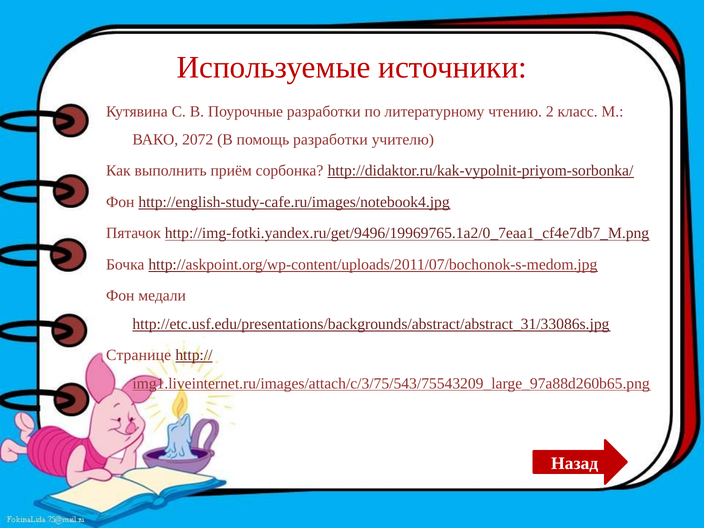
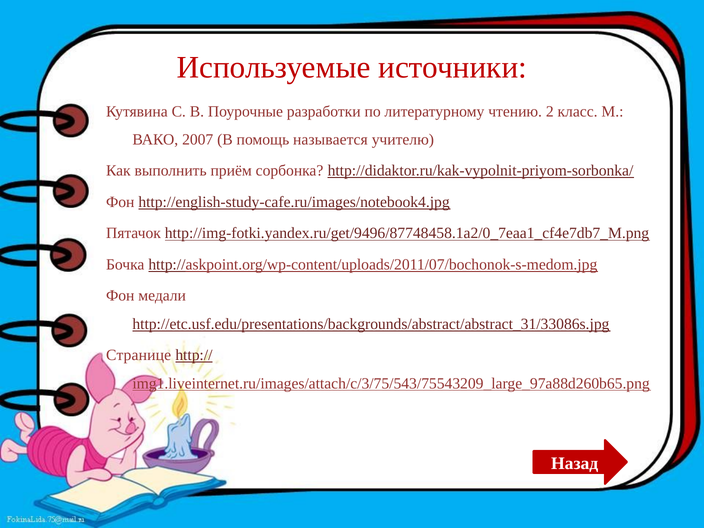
2072: 2072 -> 2007 (198, 139)
помощь разработки: разработки -> называется (330, 139)
http://img-fotki.yandex.ru/get/9496/19969765.1a2/0_7eaa1_cf4e7db7_M.png: http://img-fotki.yandex.ru/get/9496/19969765.1a2/0_7eaa1_cf4e7db7_M.png -> http://img-fotki.yandex.ru/get/9496/87748458.1a2/0_7eaa1_cf4e7db7_M.png (407, 233)
